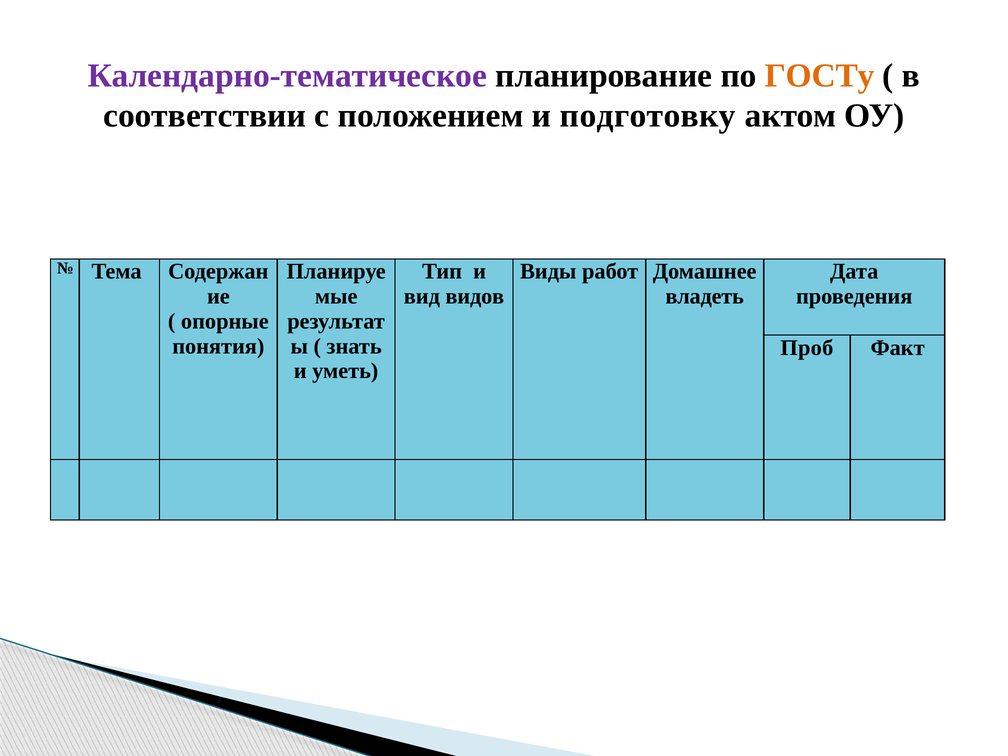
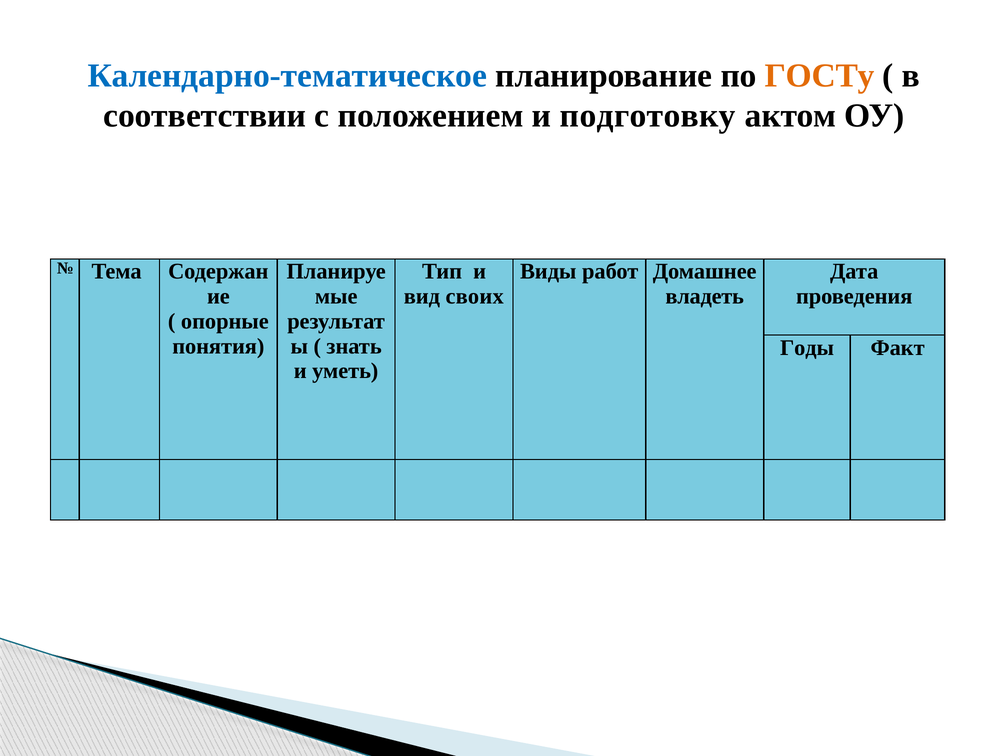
Календарно-тематическое colour: purple -> blue (287, 75)
видов: видов -> своих (475, 296)
Проб: Проб -> Годы (807, 348)
